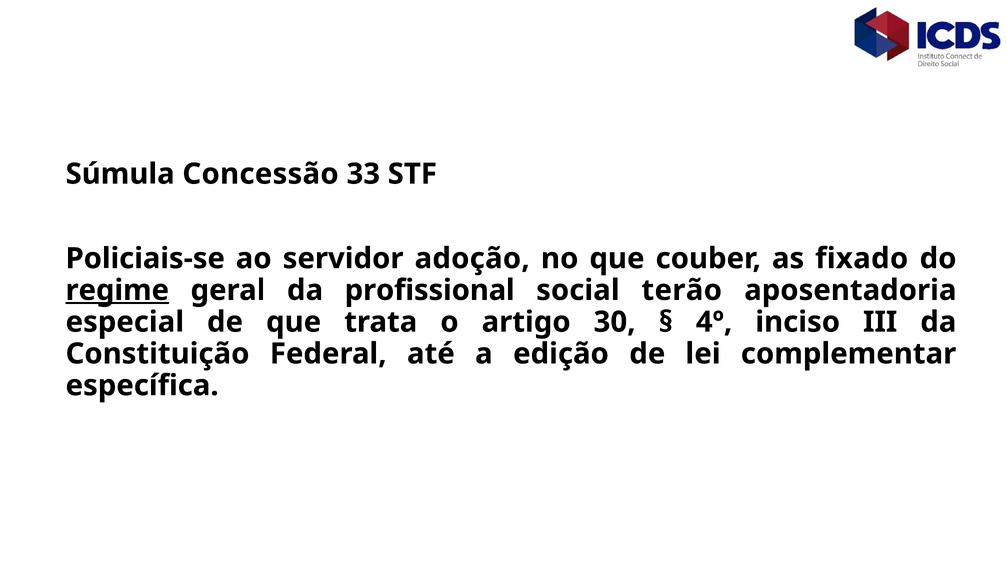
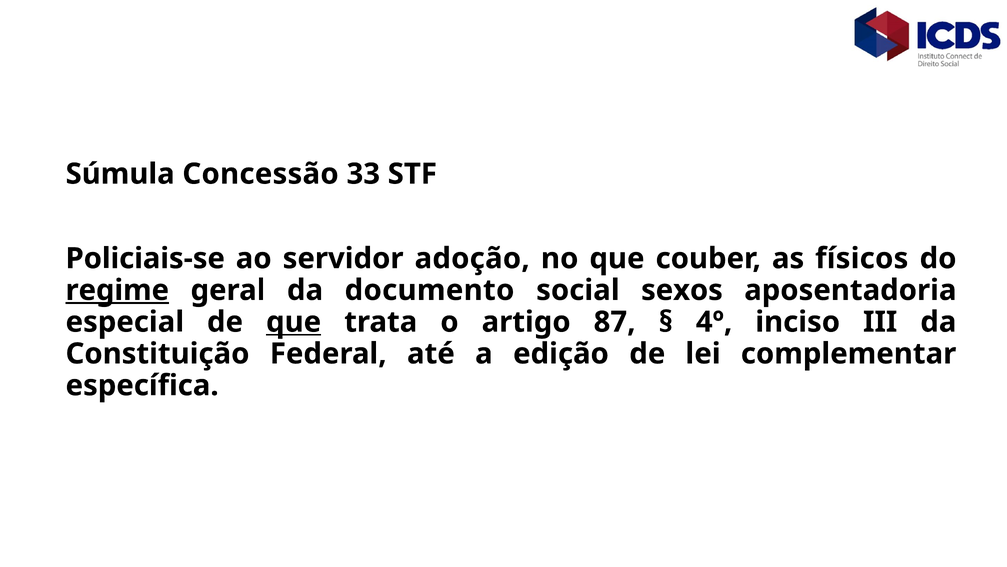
fixado: fixado -> físicos (862, 258)
profissional: profissional -> documento (430, 290)
terão: terão -> sexos (682, 290)
que underline: none -> present (294, 322)
30: 30 -> 87 (615, 322)
